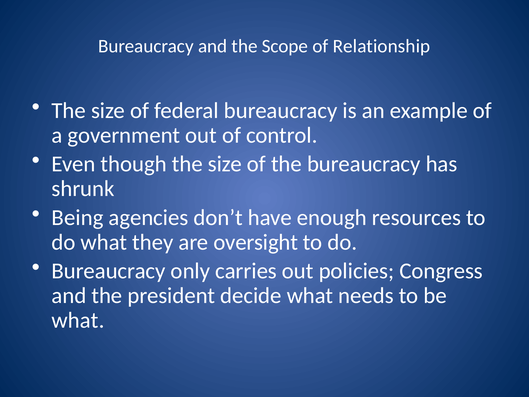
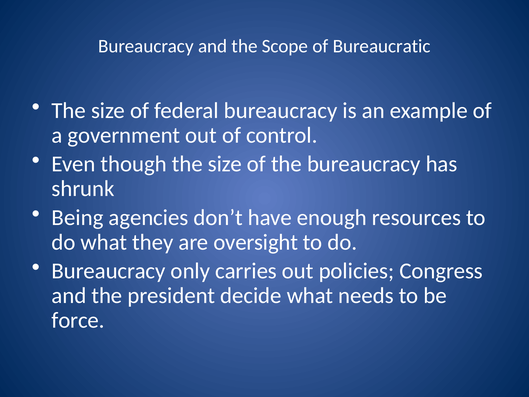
Relationship: Relationship -> Bureaucratic (382, 46)
what: what -> force (78, 320)
